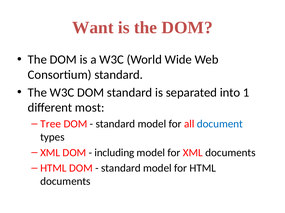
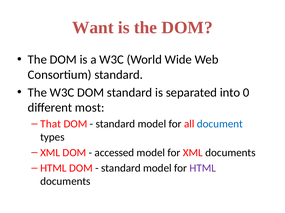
1: 1 -> 0 (246, 93)
Tree: Tree -> That (51, 124)
including: including -> accessed (114, 153)
HTML colour: black -> purple (203, 169)
